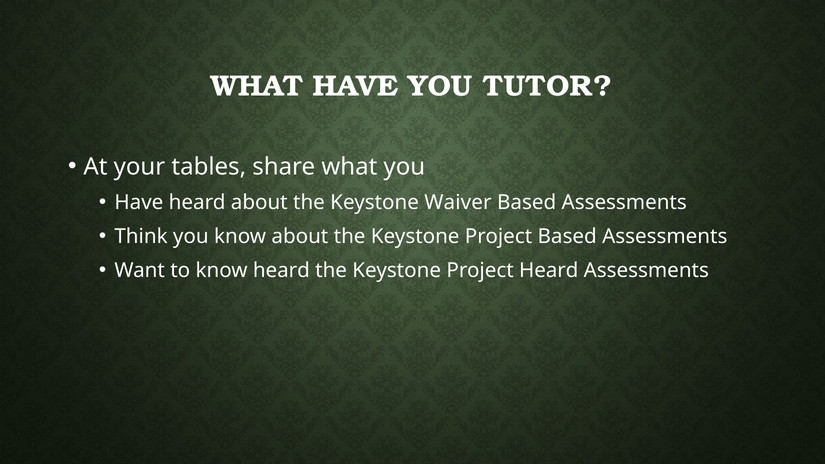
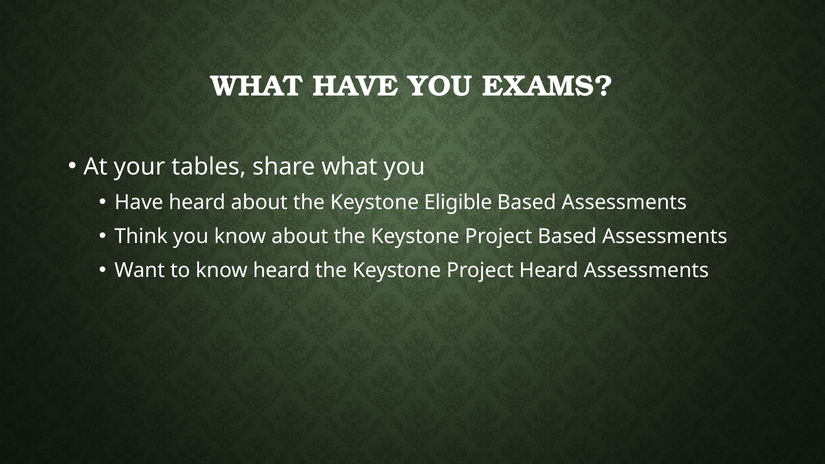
TUTOR: TUTOR -> EXAMS (548, 86)
Waiver: Waiver -> Eligible (458, 203)
